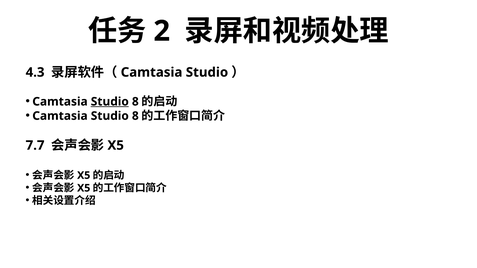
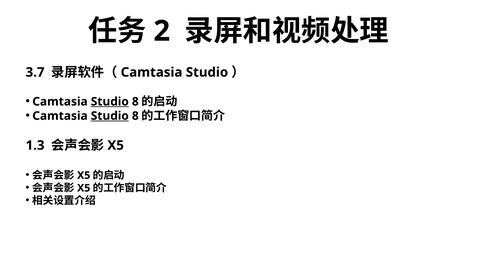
4.3: 4.3 -> 3.7 (35, 72)
Studio underline: none -> present (110, 116)
7.7: 7.7 -> 1.3 (35, 146)
